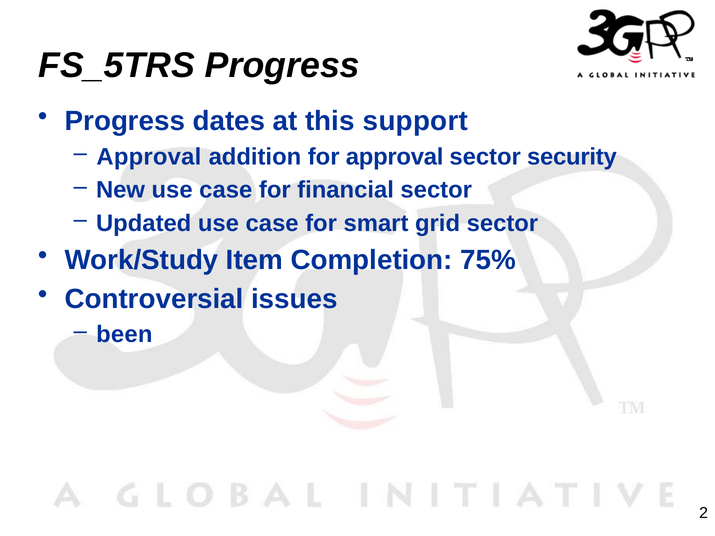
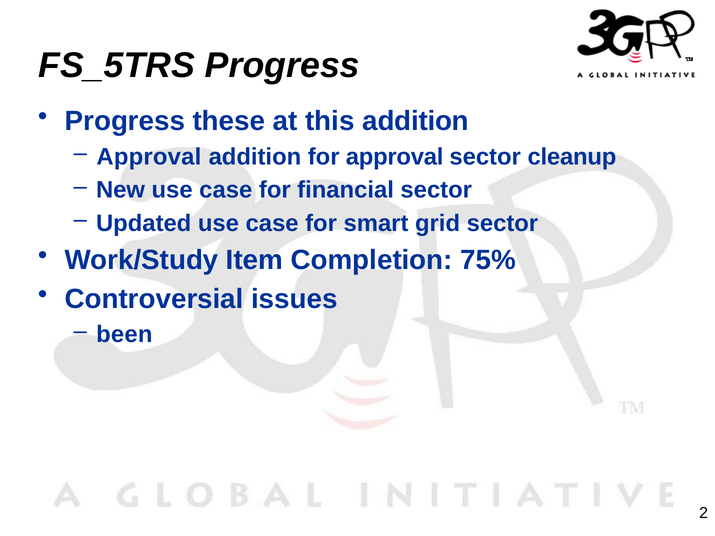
dates: dates -> these (229, 121)
this support: support -> addition (416, 121)
security: security -> cleanup (572, 157)
